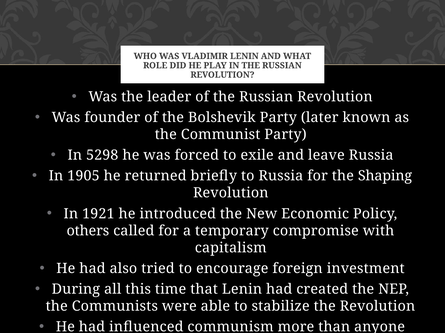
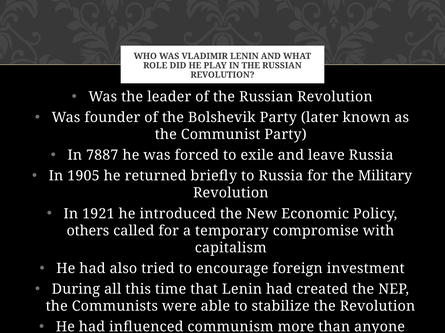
5298: 5298 -> 7887 (102, 156)
Shaping: Shaping -> Military (385, 176)
